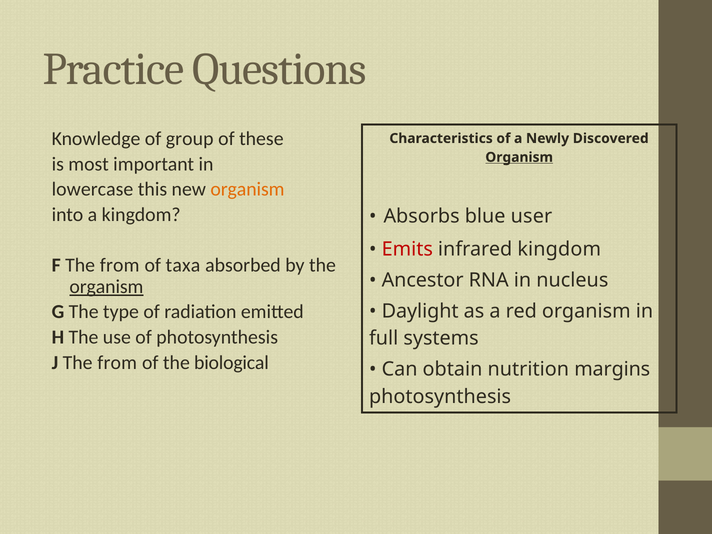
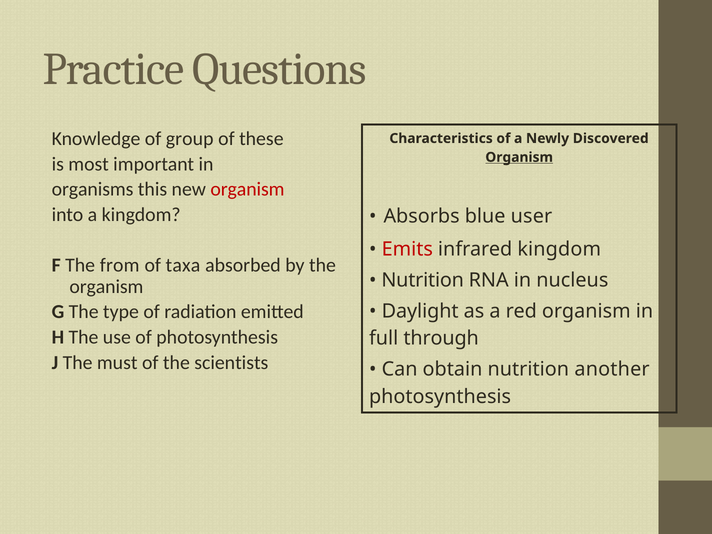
lowercase: lowercase -> organisms (93, 189)
organism colour: orange -> red (247, 189)
Ancestor: Ancestor -> Nutrition (423, 280)
organism underline: present -> none (106, 287)
systems: systems -> through (441, 338)
J The from: from -> must (117, 363)
biological: biological -> scientists (231, 363)
margins: margins -> another (612, 369)
